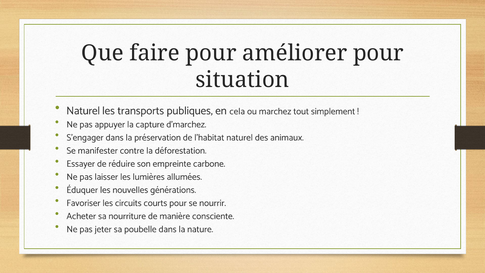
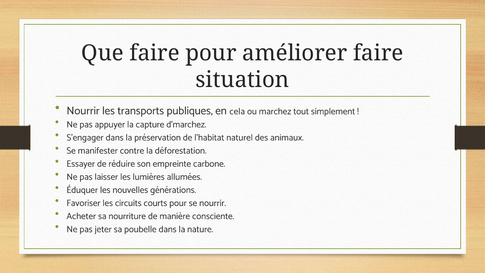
améliorer pour: pour -> faire (378, 53)
Naturel: Naturel -> Nourrir (83, 111)
